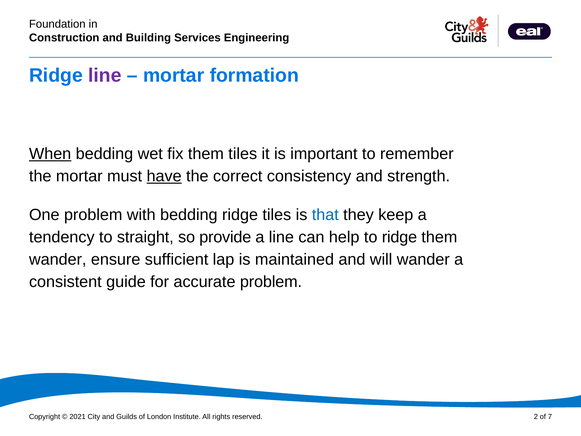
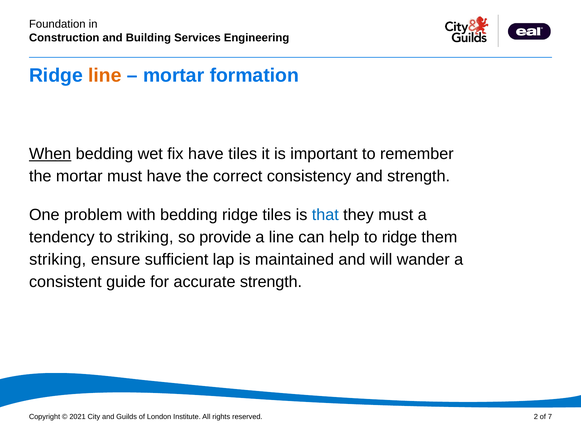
line colour: purple -> orange (105, 75)
fix them: them -> have (206, 154)
have underline: present -> none (164, 176)
they keep: keep -> must (396, 215)
to straight: straight -> striking (145, 237)
wander: wander -> striking (58, 259)
accurate problem: problem -> strength (271, 282)
